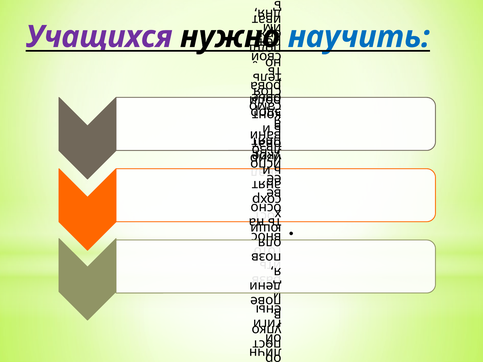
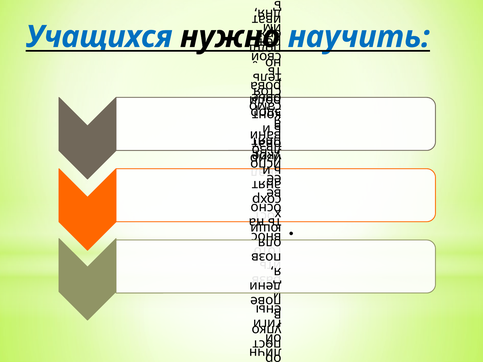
Учащихся colour: purple -> blue (99, 37)
